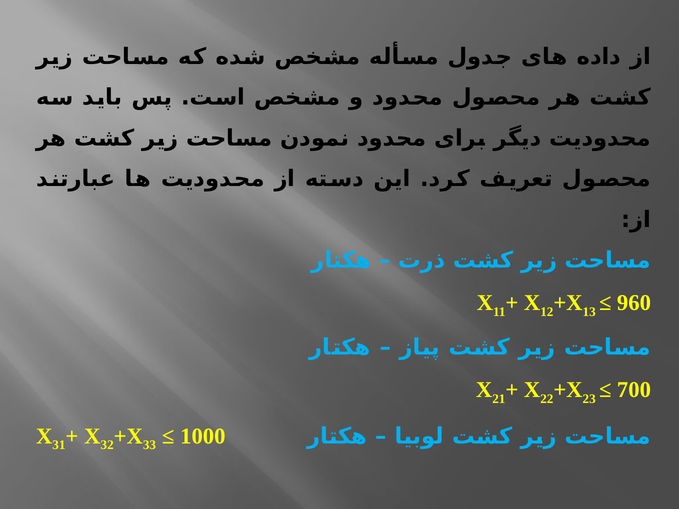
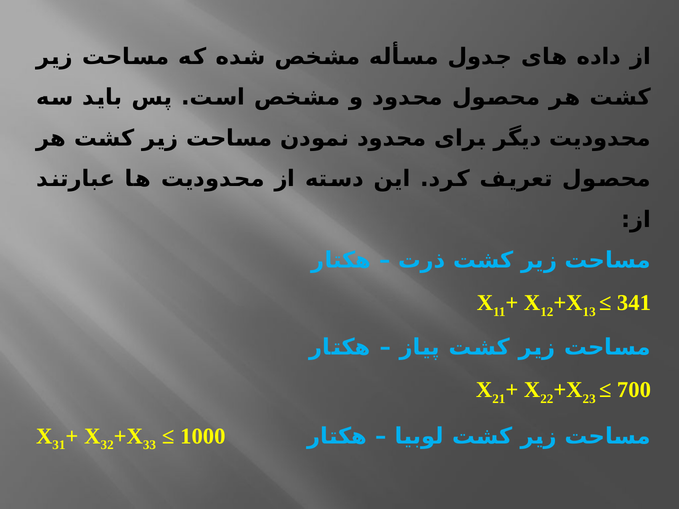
960: 960 -> 341 (634, 303)
